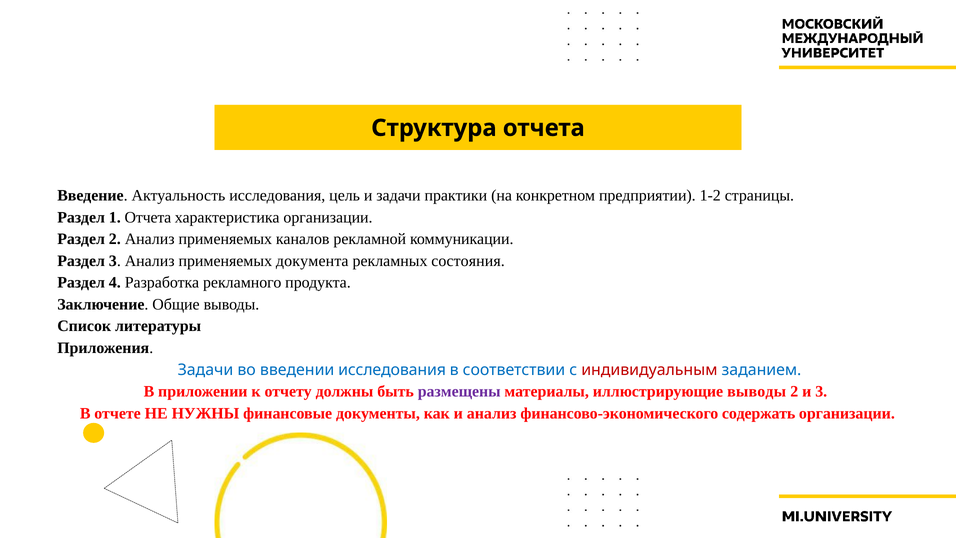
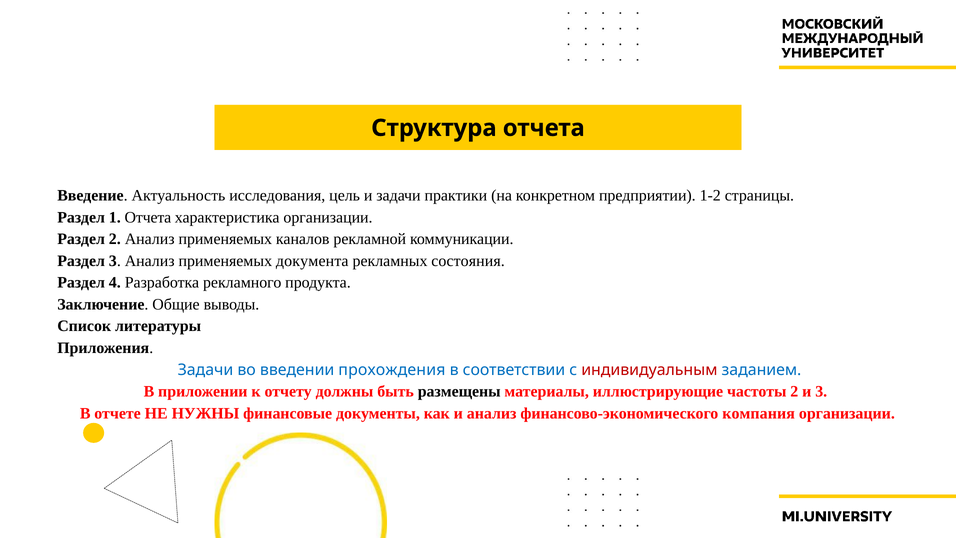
введении исследования: исследования -> прохождения (392, 370)
размещены colour: purple -> black (459, 391)
иллюстрирующие выводы: выводы -> частоты (757, 391)
содержать: содержать -> компания (759, 413)
